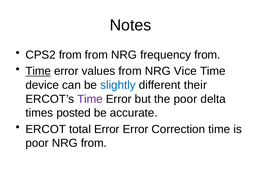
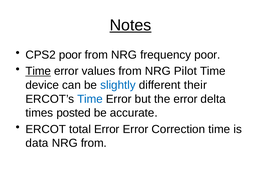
Notes underline: none -> present (130, 25)
CPS2 from: from -> poor (70, 55)
frequency from: from -> poor (207, 55)
Vice: Vice -> Pilot (185, 71)
Time colour: purple -> blue (90, 99)
the poor: poor -> error (186, 99)
poor: poor -> data (37, 143)
